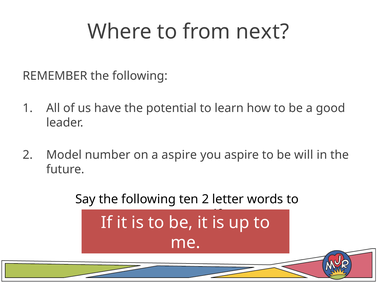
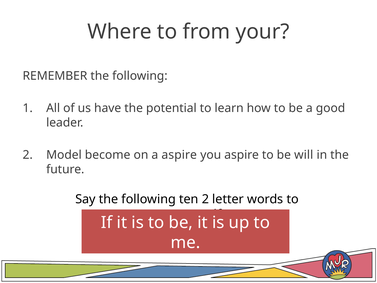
next: next -> your (263, 32)
number: number -> become (108, 155)
